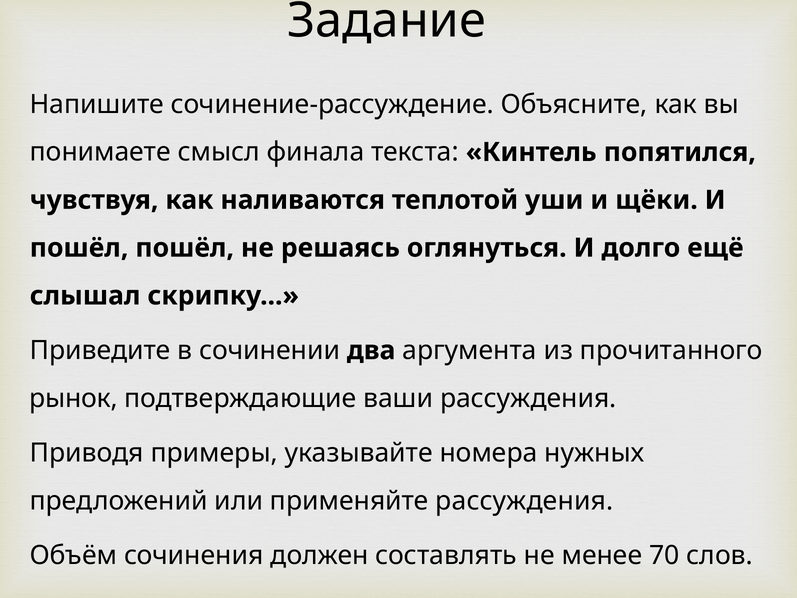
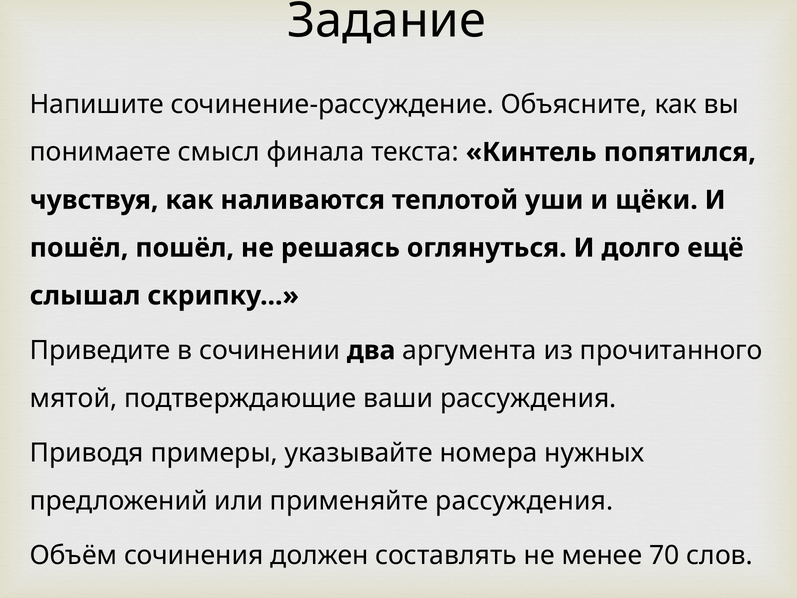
рынок: рынок -> мятой (74, 398)
